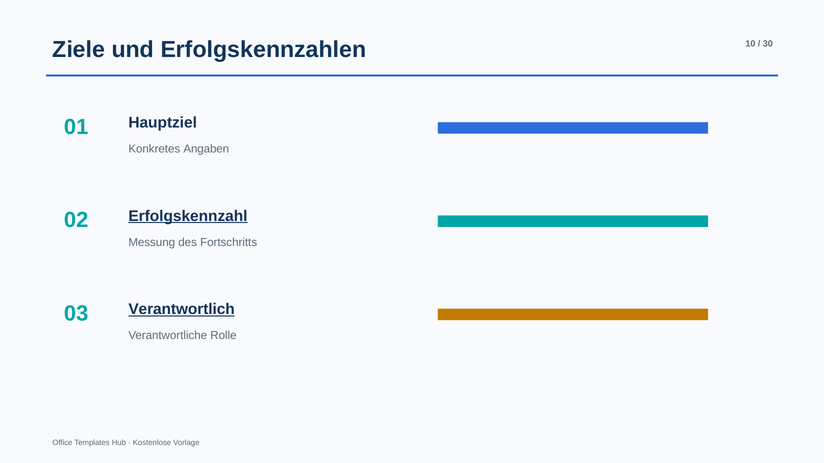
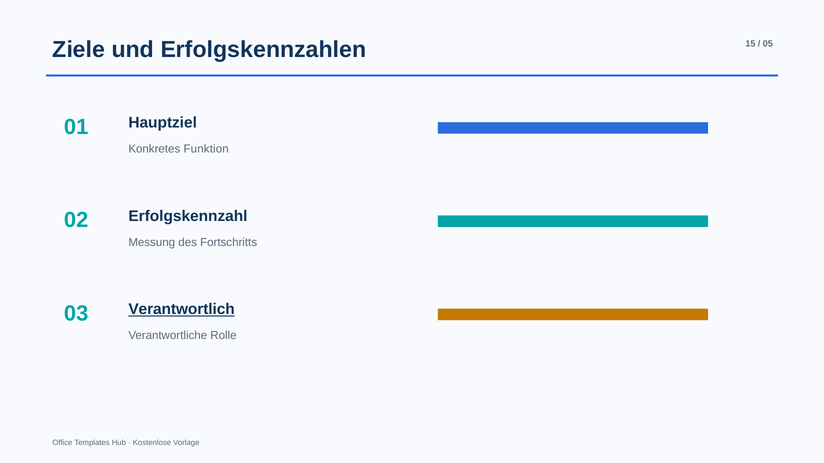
10: 10 -> 15 (750, 44)
30: 30 -> 05 (768, 44)
Angaben: Angaben -> Funktion (206, 149)
Erfolgskennzahl underline: present -> none (188, 216)
